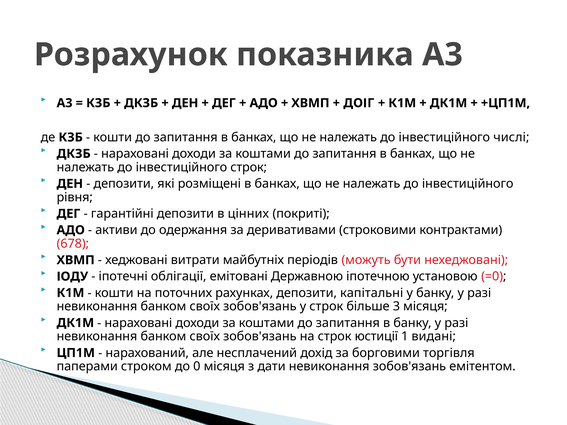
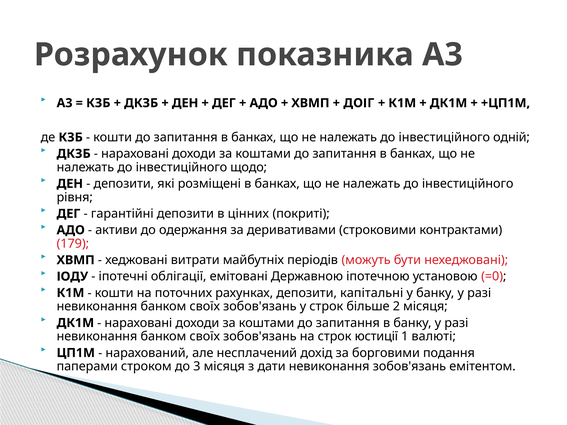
числі: числі -> одній (511, 137)
інвестиційного строк: строк -> щодо (249, 167)
678: 678 -> 179 (73, 244)
3: 3 -> 2 (396, 307)
видані: видані -> валюті (434, 337)
торгівля: торгівля -> подання (449, 353)
0: 0 -> 3 (197, 367)
